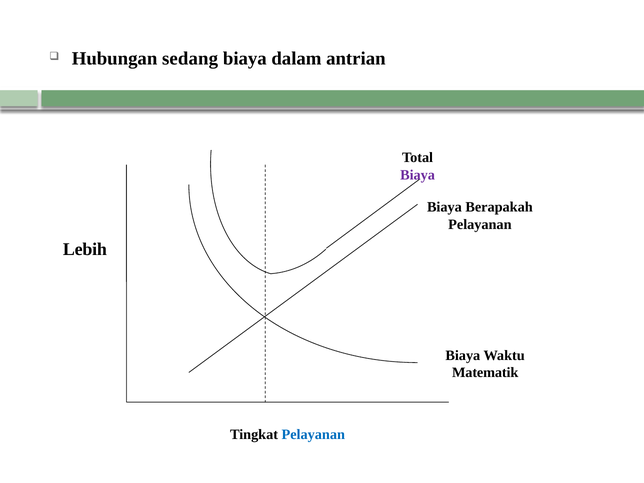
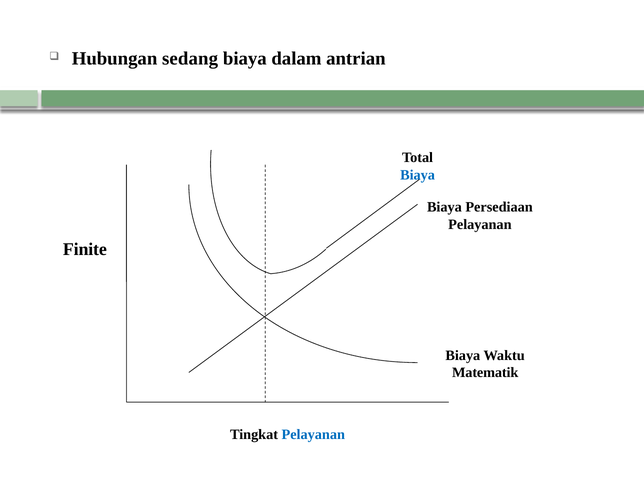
Biaya colour: purple -> blue (418, 175)
Berapakah: Berapakah -> Persediaan (499, 207)
Lebih: Lebih -> Finite (85, 249)
